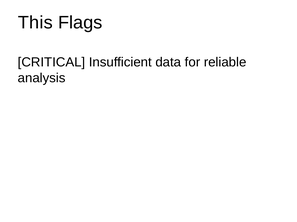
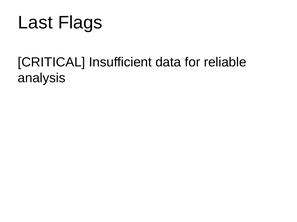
This: This -> Last (35, 23)
